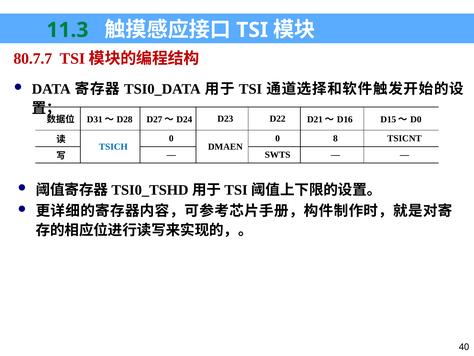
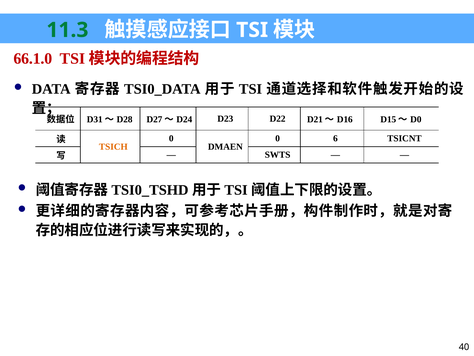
80.7.7: 80.7.7 -> 66.1.0 (33, 58)
8: 8 -> 6 (335, 138)
TSICH colour: blue -> orange (113, 146)
